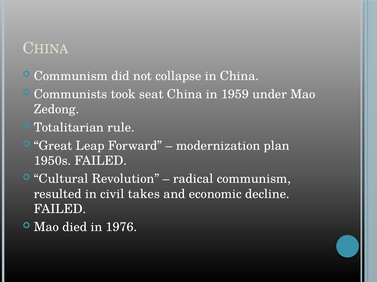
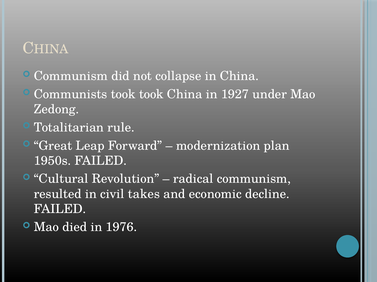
took seat: seat -> took (151, 94)
1959: 1959 -> 1927 (235, 94)
